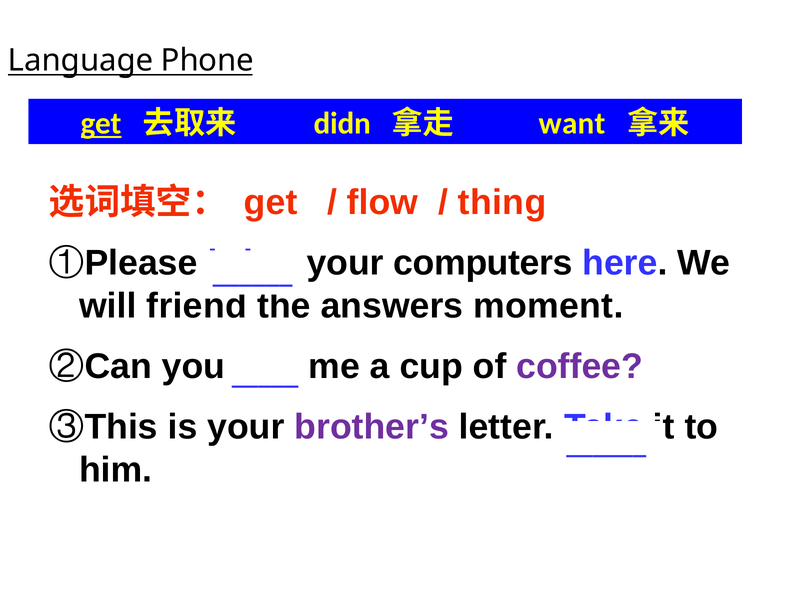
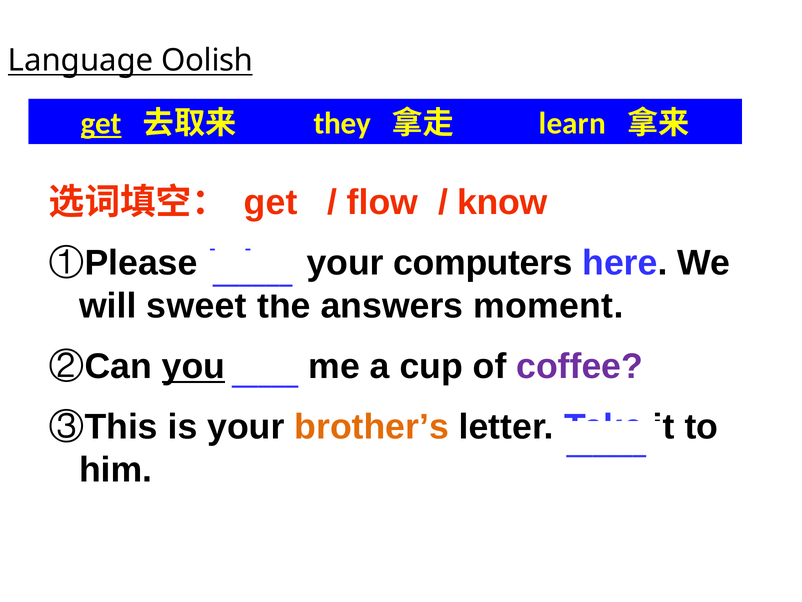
Phone: Phone -> Oolish (207, 60)
didn: didn -> they (342, 124)
want: want -> learn (572, 124)
thing: thing -> know (502, 202)
friend: friend -> sweet (197, 306)
you underline: none -> present (193, 366)
brother’s colour: purple -> orange (372, 427)
